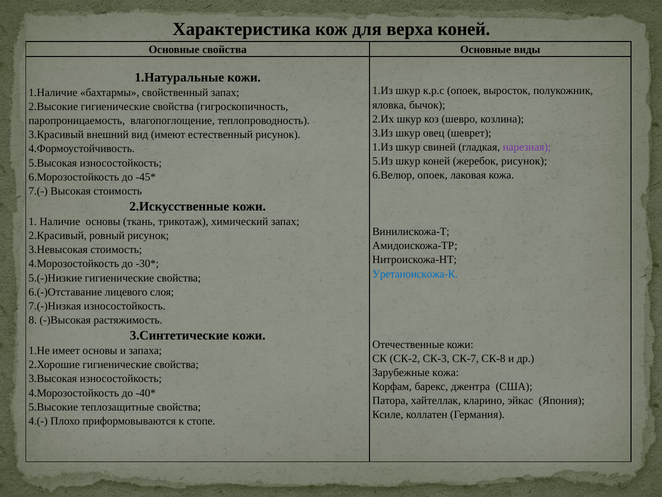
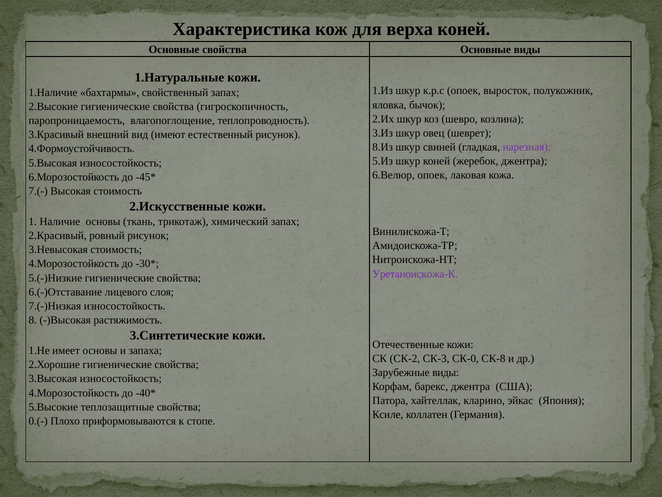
1.Из: 1.Из -> 8.Из (383, 147)
жеребок рисунок: рисунок -> джентра (524, 161)
Уретаноискожа-К colour: blue -> purple (415, 274)
СК-7: СК-7 -> СК-0 (465, 358)
Зарубежные кожа: кожа -> виды (446, 372)
4.(-: 4.(- -> 0.(- (38, 421)
